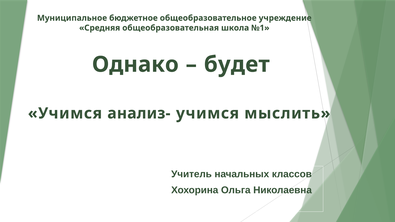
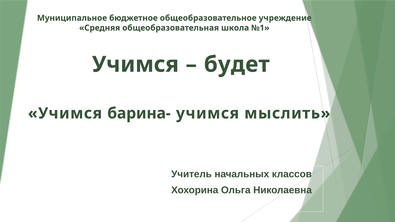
Однако: Однако -> Учимся (135, 65)
анализ-: анализ- -> барина- (139, 113)
